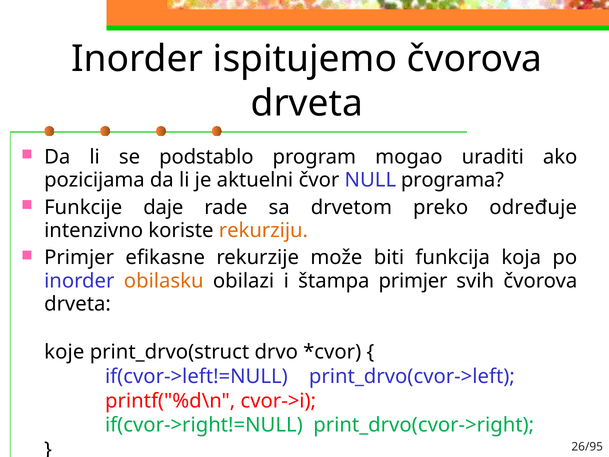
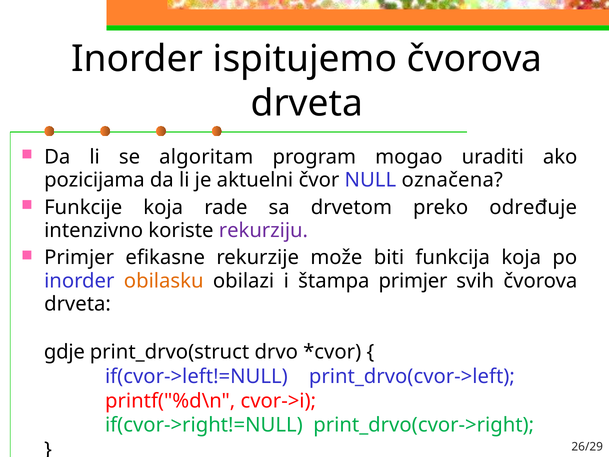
podstablo: podstablo -> algoritam (206, 157)
programa: programa -> označena (452, 180)
Funkcije daje: daje -> koja (163, 207)
rekurziju colour: orange -> purple (263, 230)
koje: koje -> gdje (64, 352)
26/95: 26/95 -> 26/29 (587, 447)
